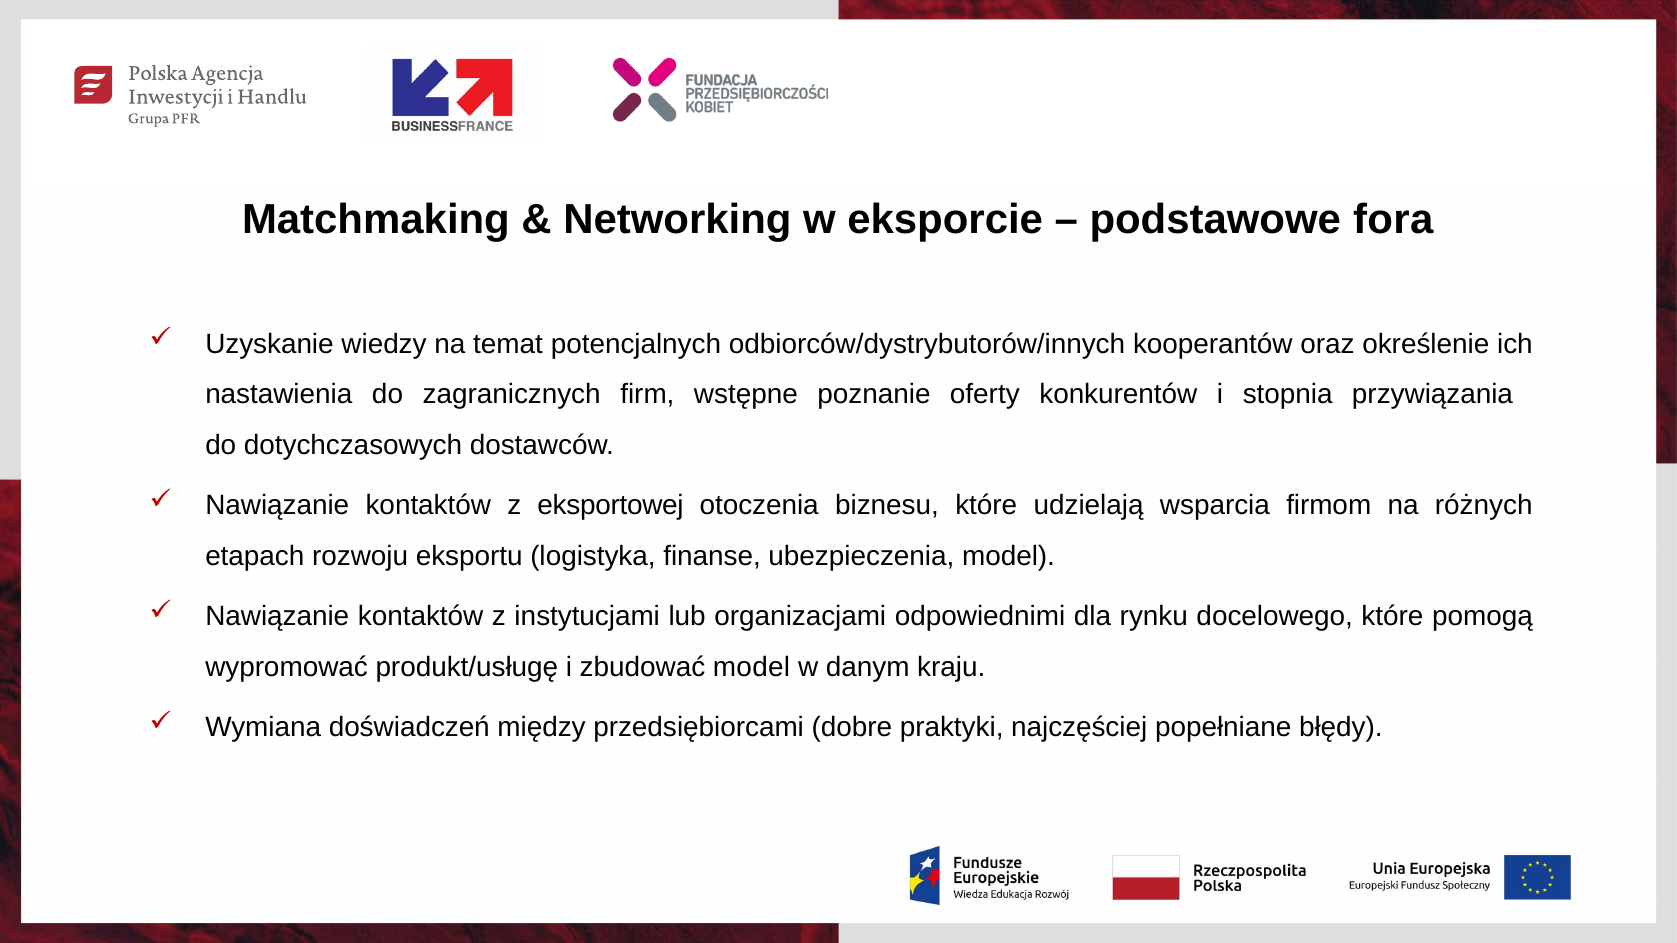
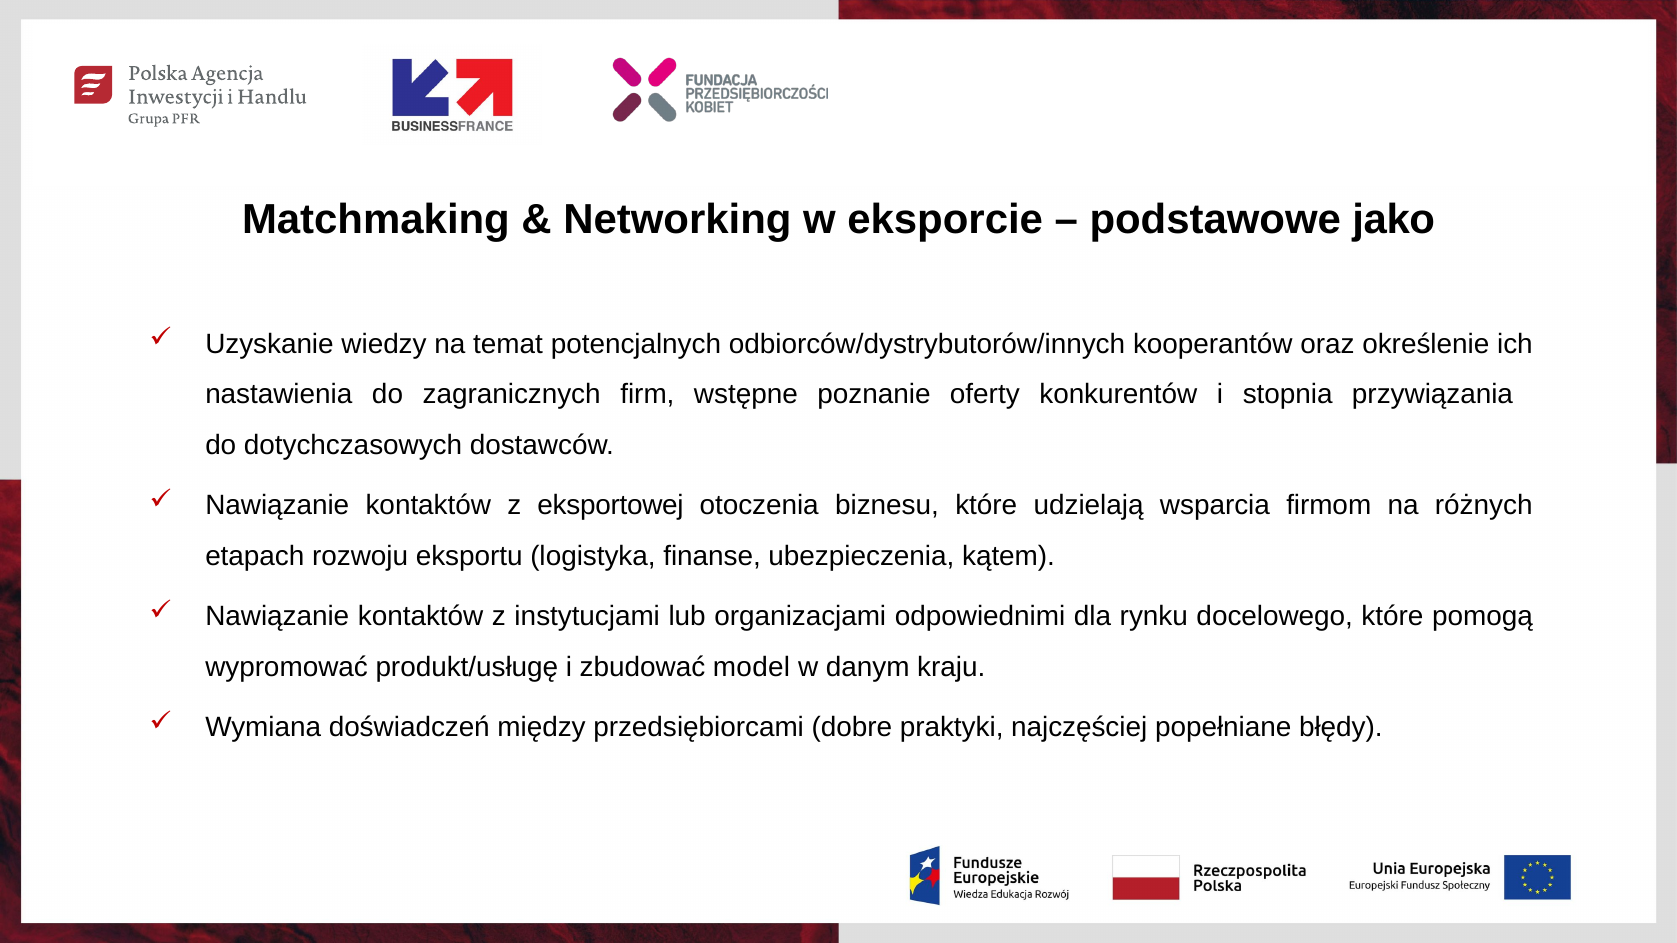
fora: fora -> jako (1394, 219)
ubezpieczenia model: model -> kątem (1009, 556)
